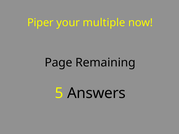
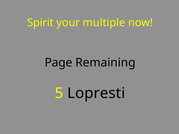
Piper: Piper -> Spirit (40, 23)
Answers: Answers -> Lopresti (96, 93)
